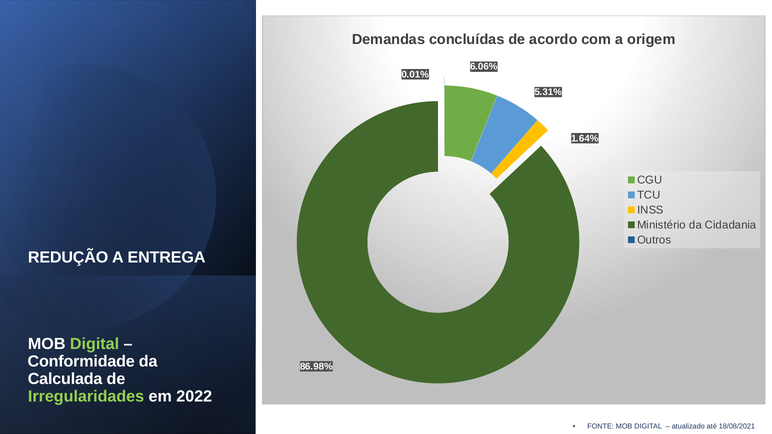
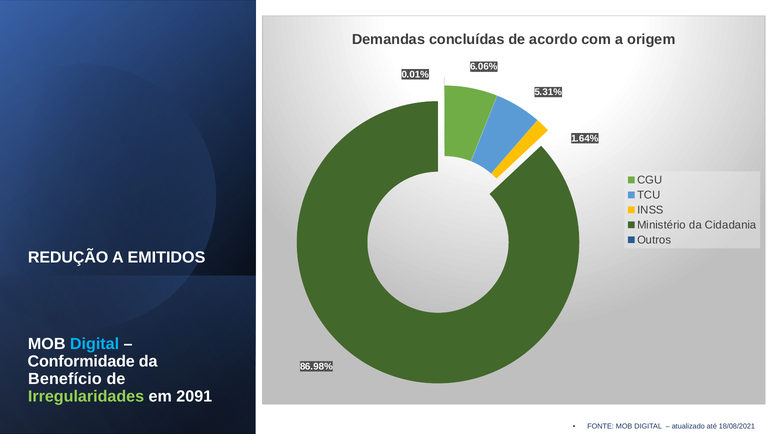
ENTREGA: ENTREGA -> EMITIDOS (166, 257)
Digital colour: light green -> light blue (95, 344)
Calculada: Calculada -> Benefício (65, 379)
2022: 2022 -> 2091 (194, 397)
